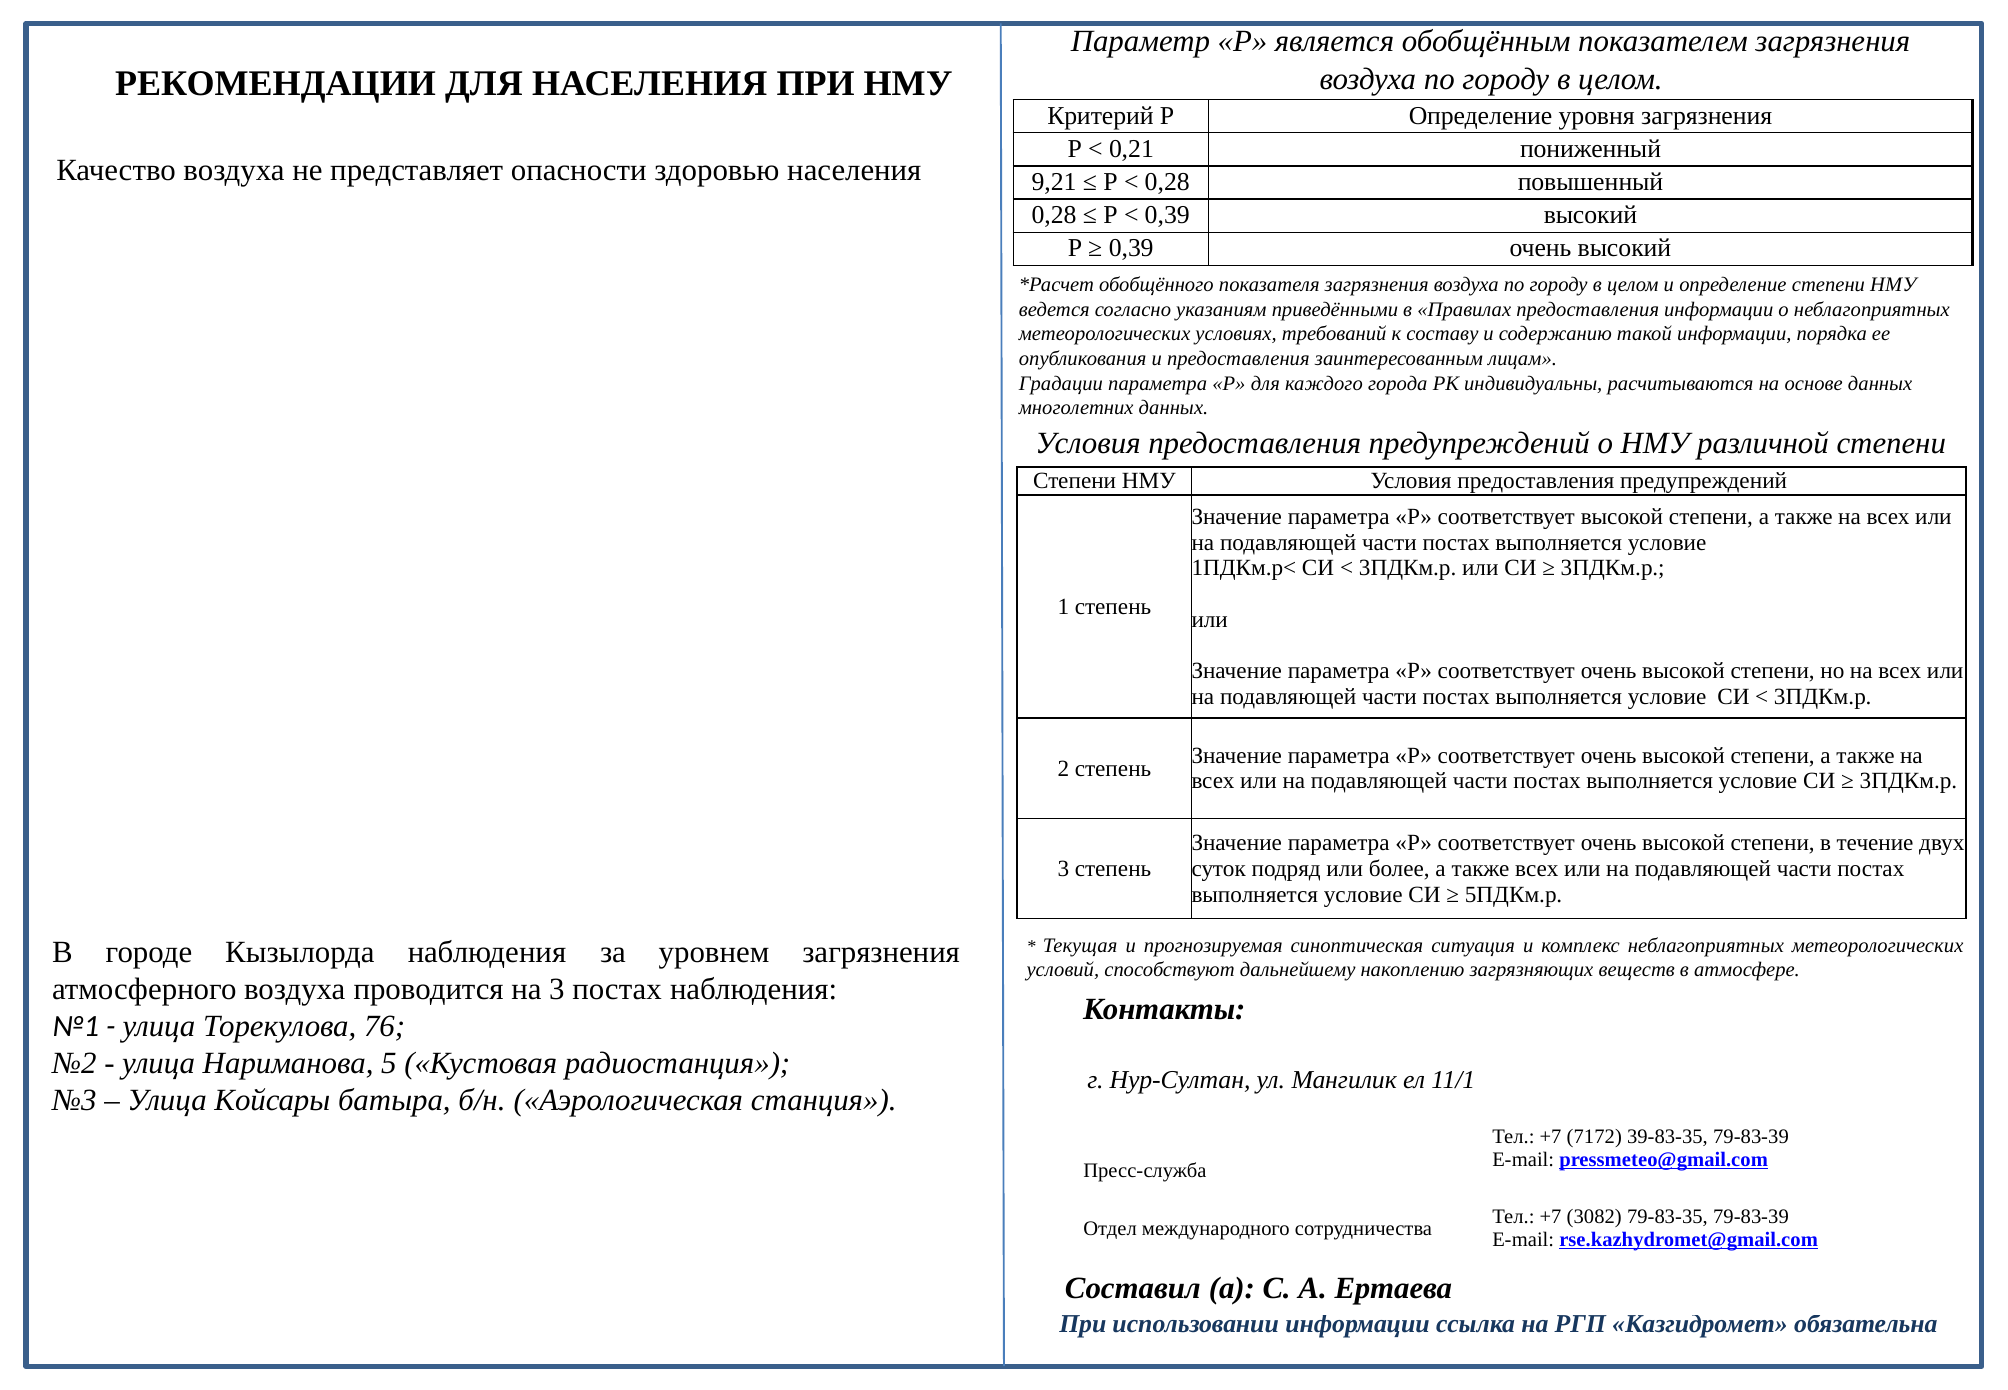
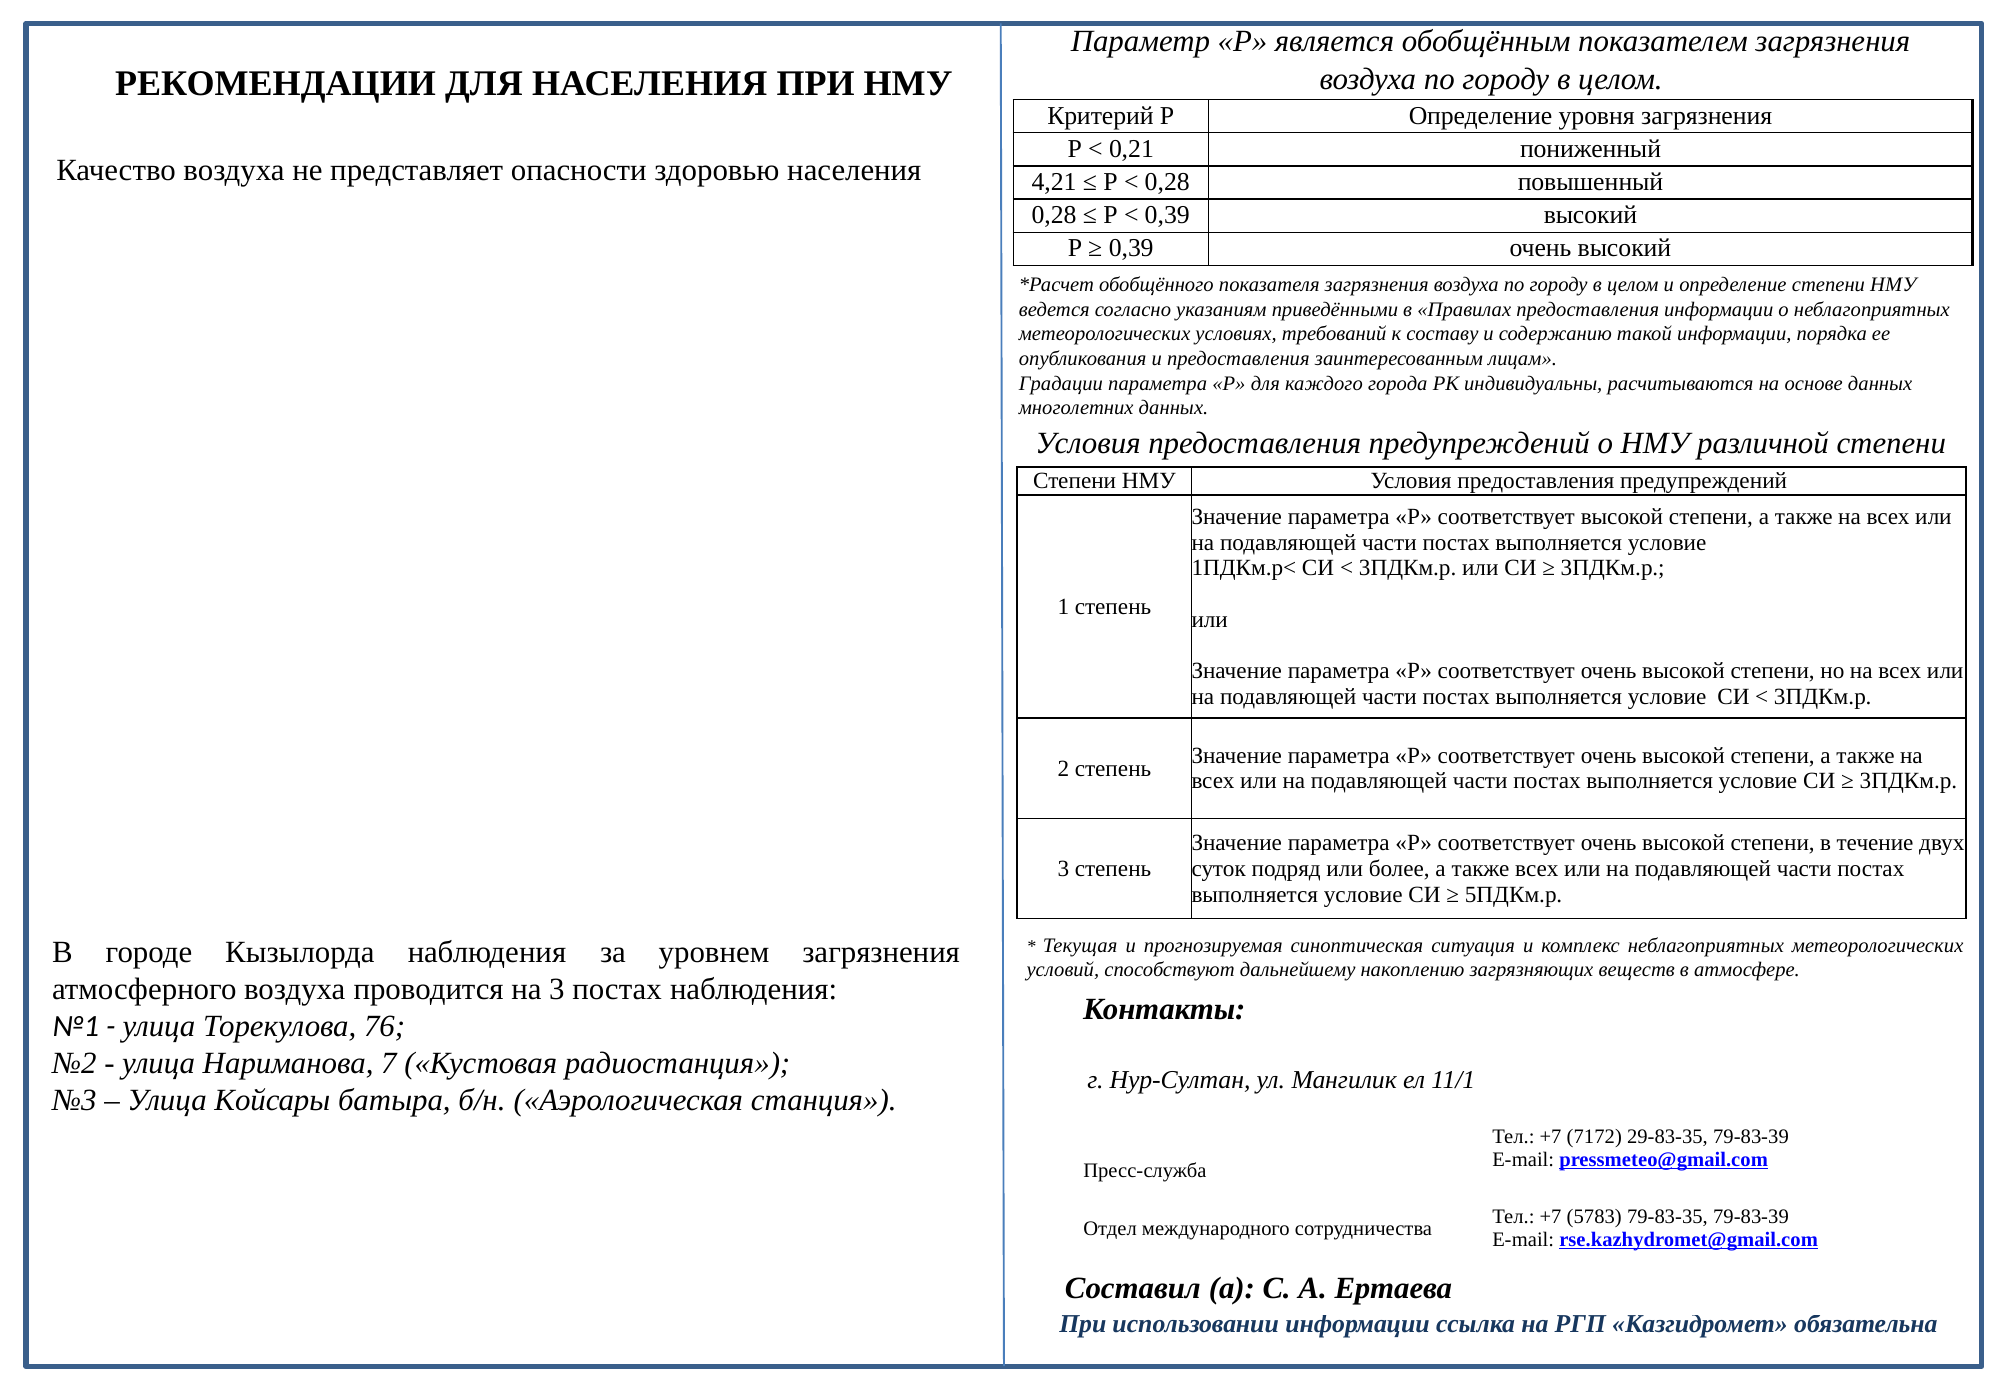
9,21: 9,21 -> 4,21 (1054, 182)
5: 5 -> 7 (389, 1064)
39-83-35: 39-83-35 -> 29-83-35 (1667, 1137)
3082: 3082 -> 5783 (1594, 1217)
